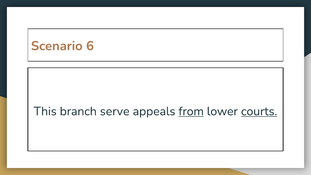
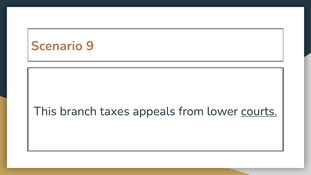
6: 6 -> 9 (90, 46)
serve: serve -> taxes (115, 111)
from underline: present -> none (191, 111)
